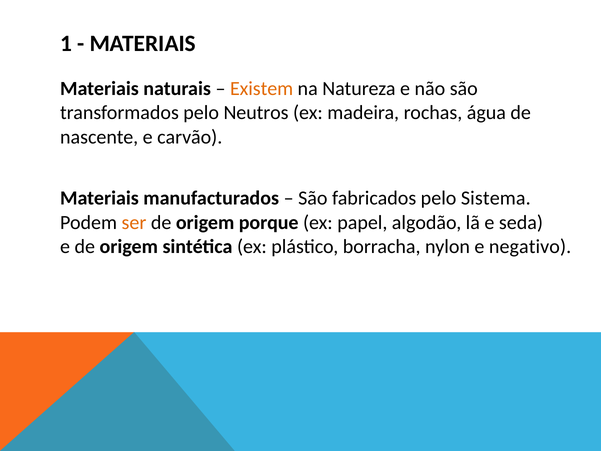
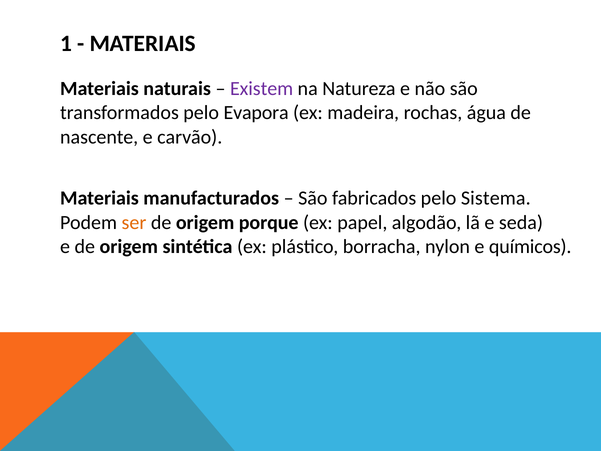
Existem colour: orange -> purple (262, 89)
Neutros: Neutros -> Evapora (256, 113)
negativo: negativo -> químicos (530, 246)
